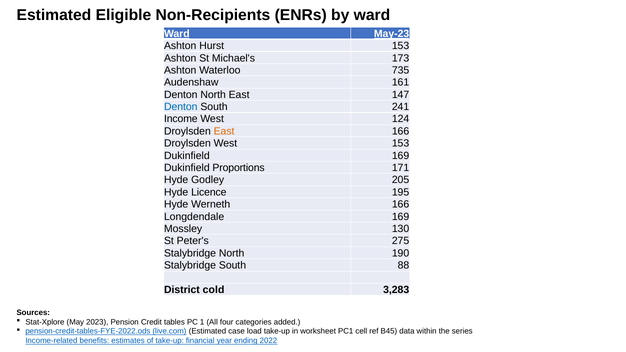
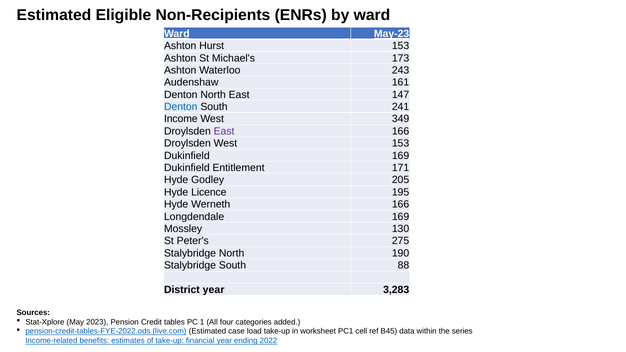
735: 735 -> 243 (401, 70)
124: 124 -> 349 (401, 119)
East colour: orange -> purple (224, 131)
Proportions: Proportions -> Entitlement (239, 168)
District cold: cold -> year (214, 290)
